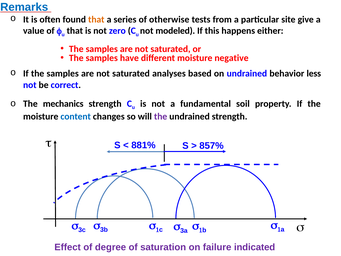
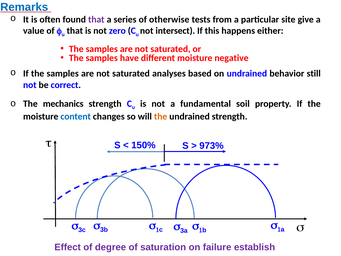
that colour: orange -> purple (96, 19)
modeled: modeled -> intersect (175, 31)
less: less -> still (314, 73)
the colour: purple -> orange (161, 116)
881%: 881% -> 150% (143, 145)
857%: 857% -> 973% (211, 146)
indicated: indicated -> establish (255, 247)
